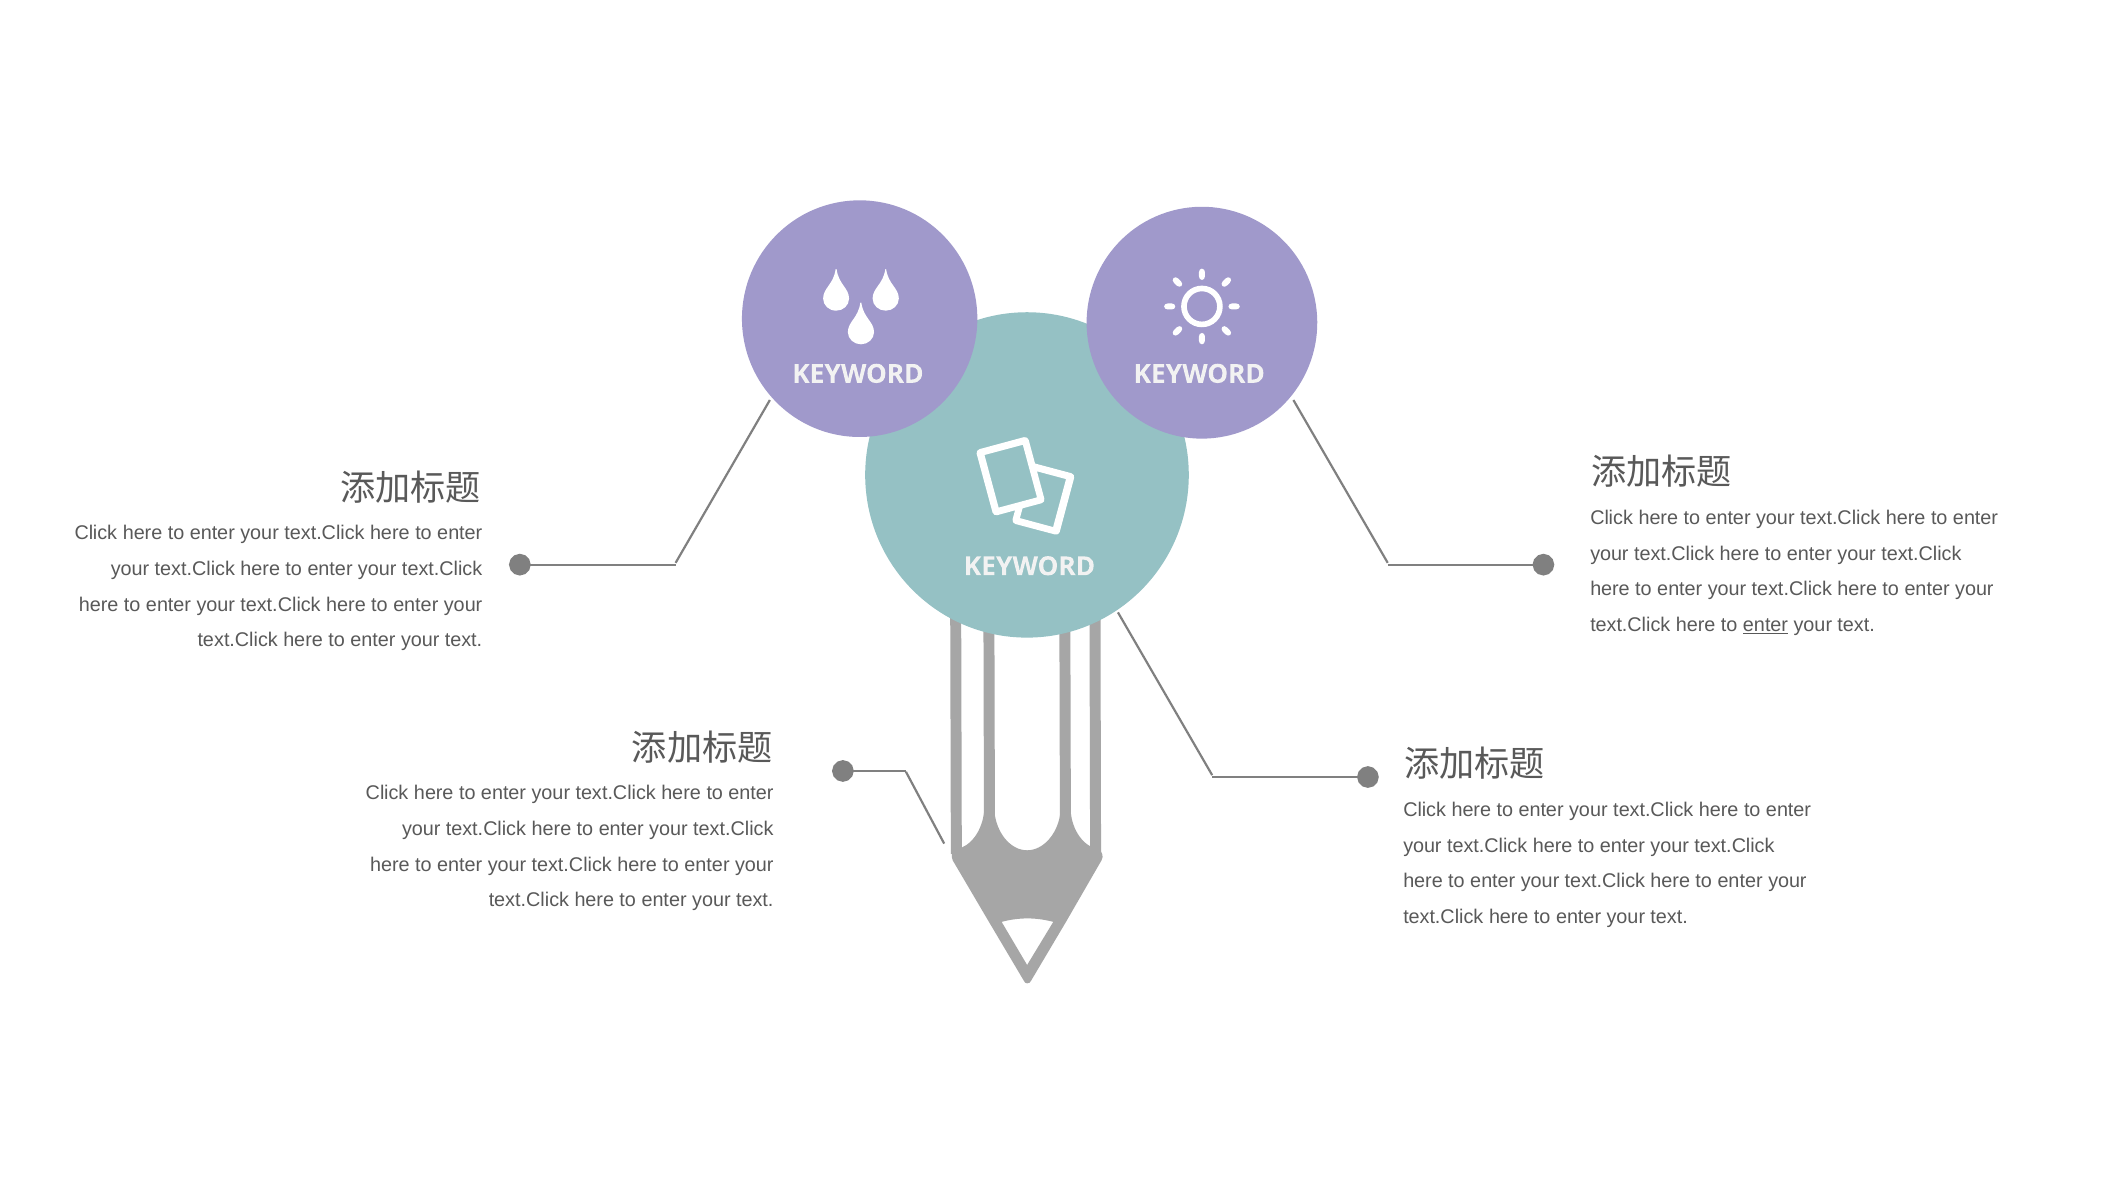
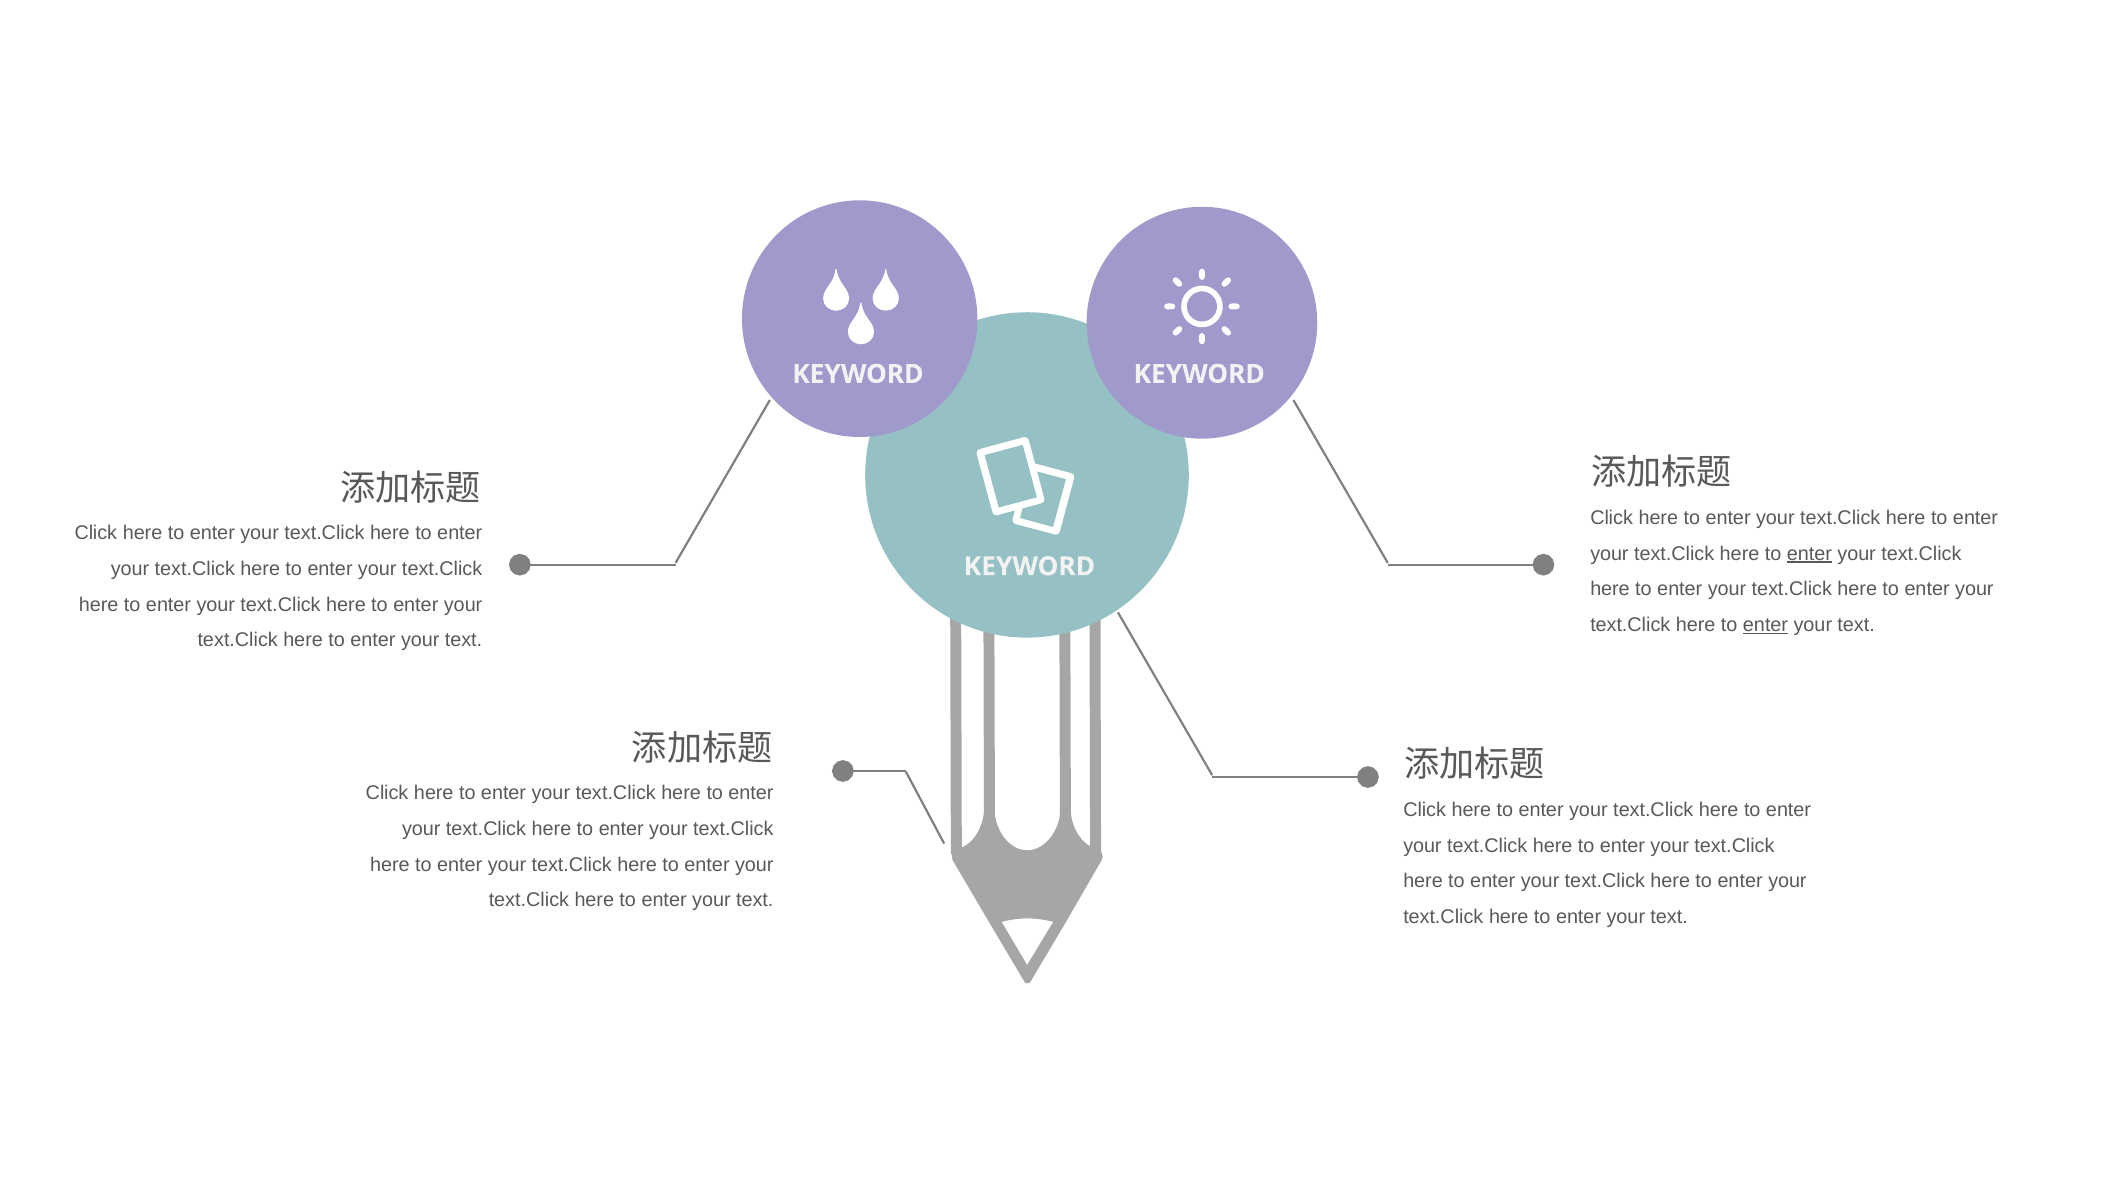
enter underline: none -> present (1809, 553)
